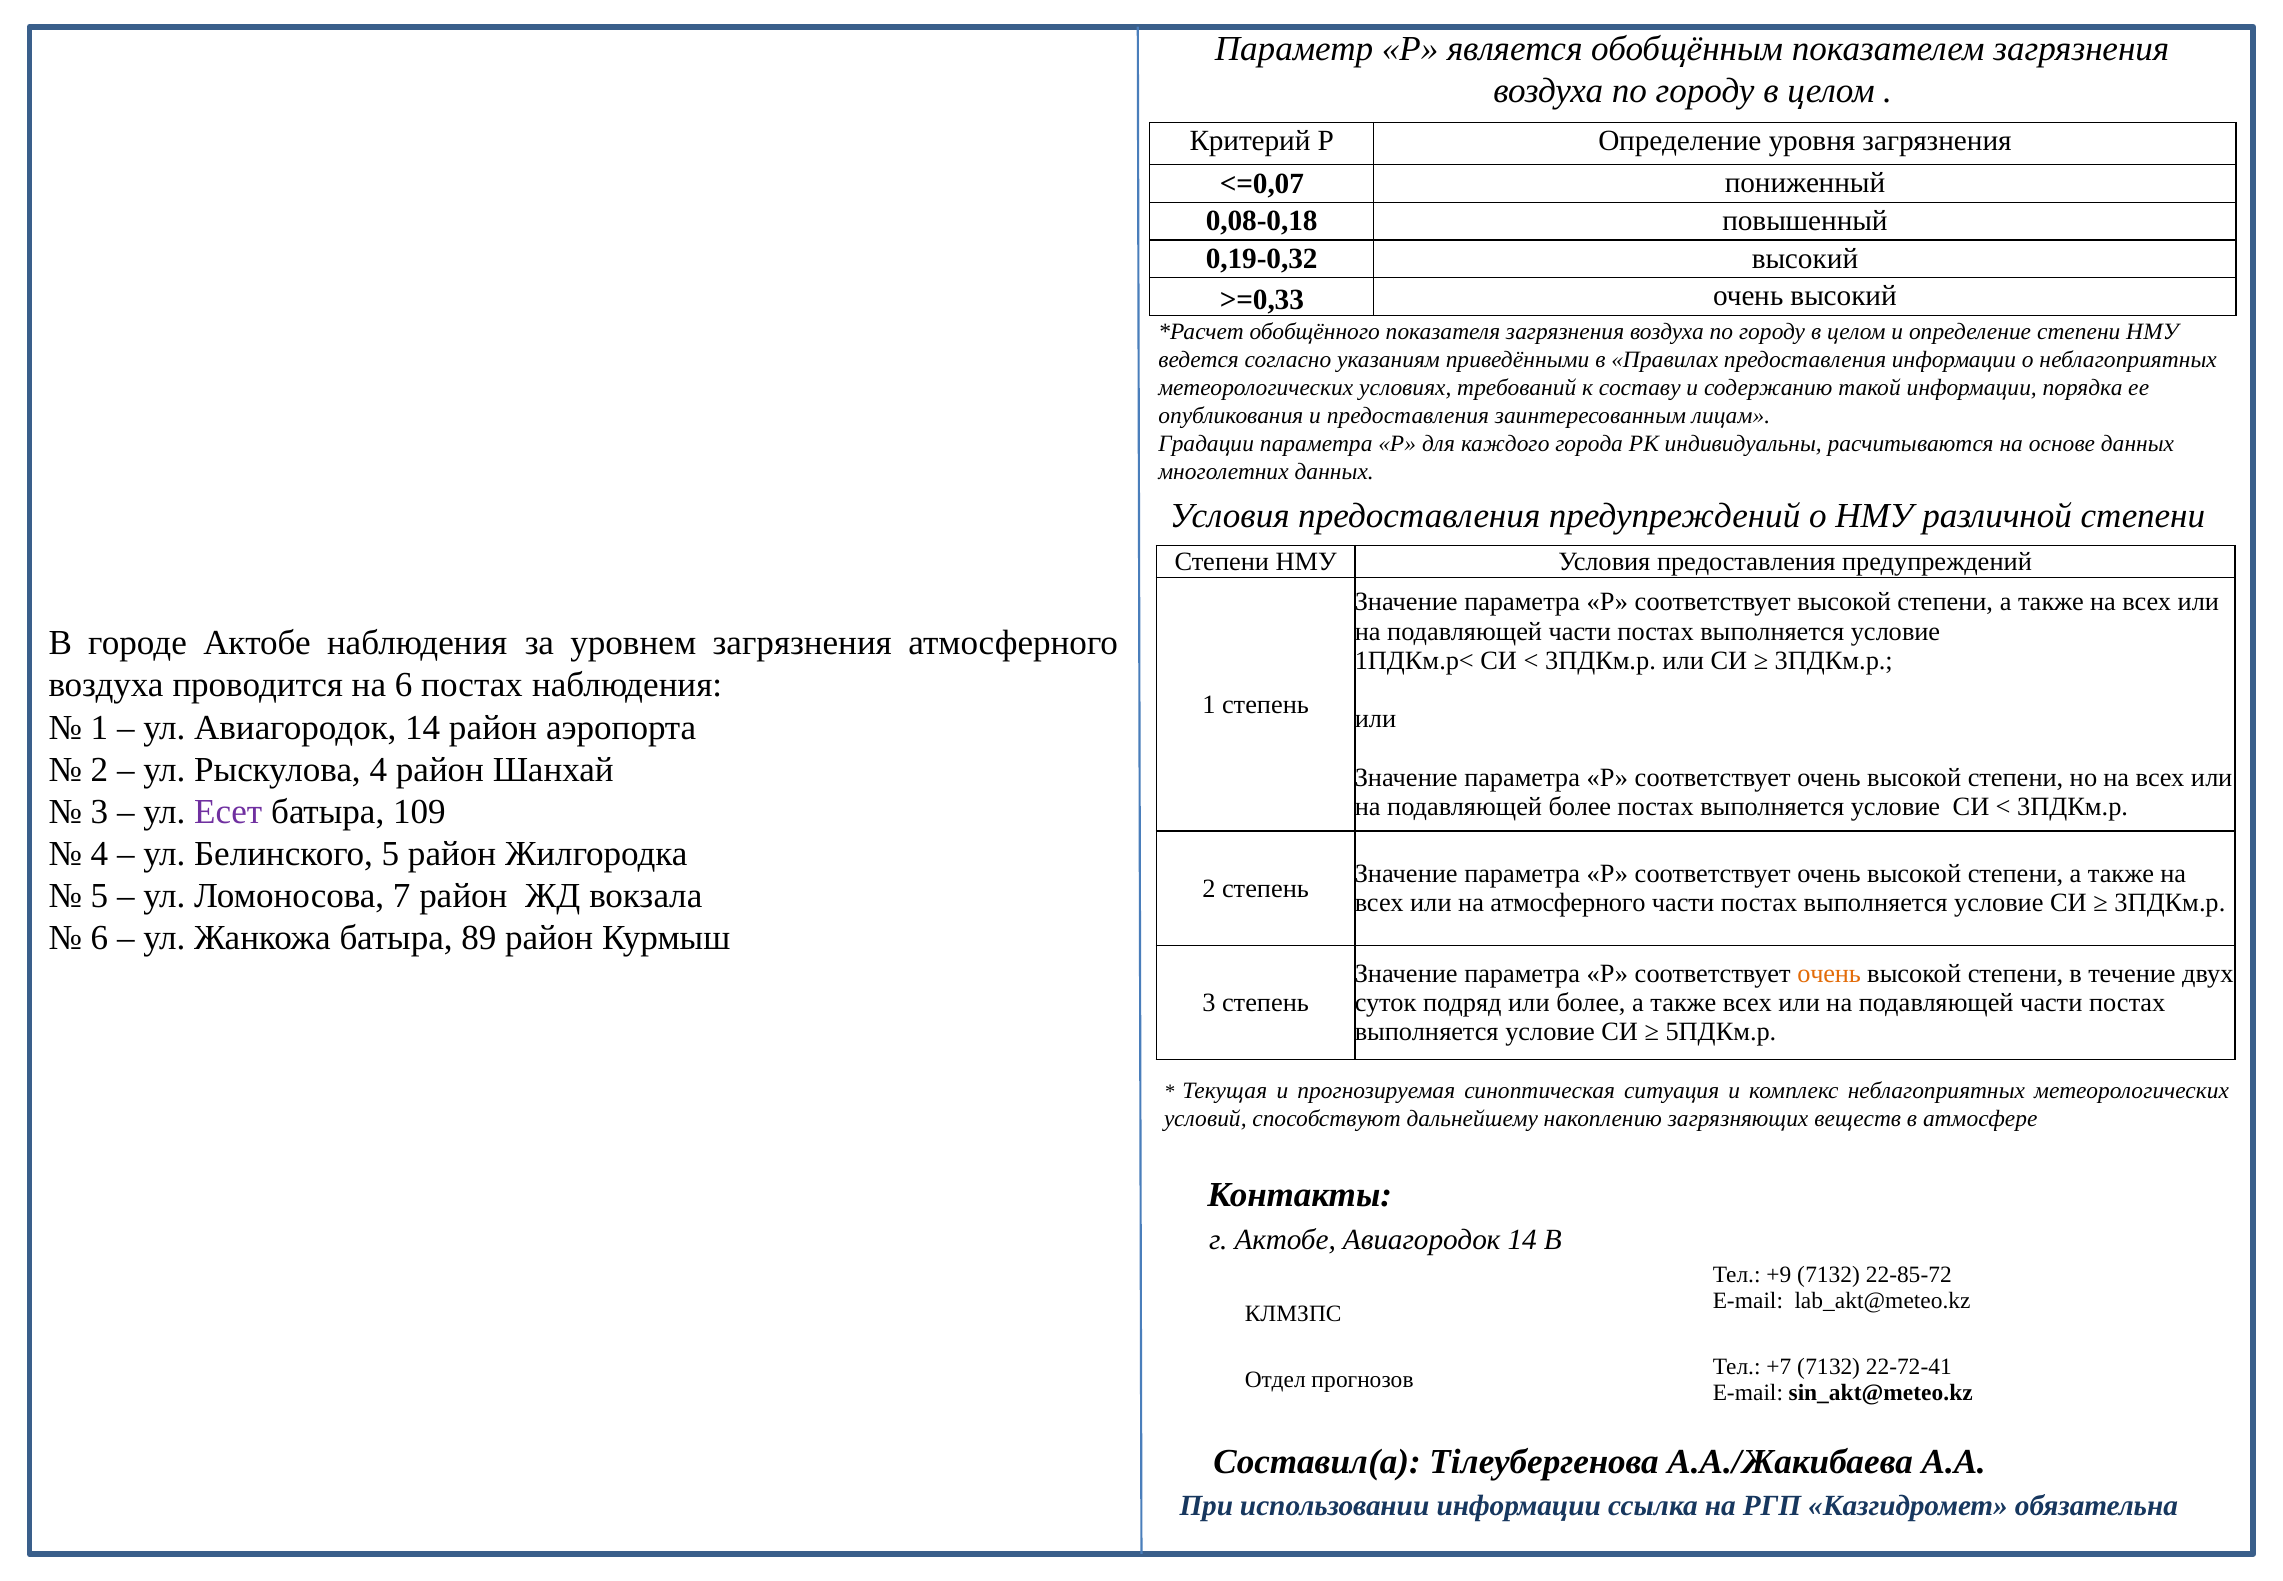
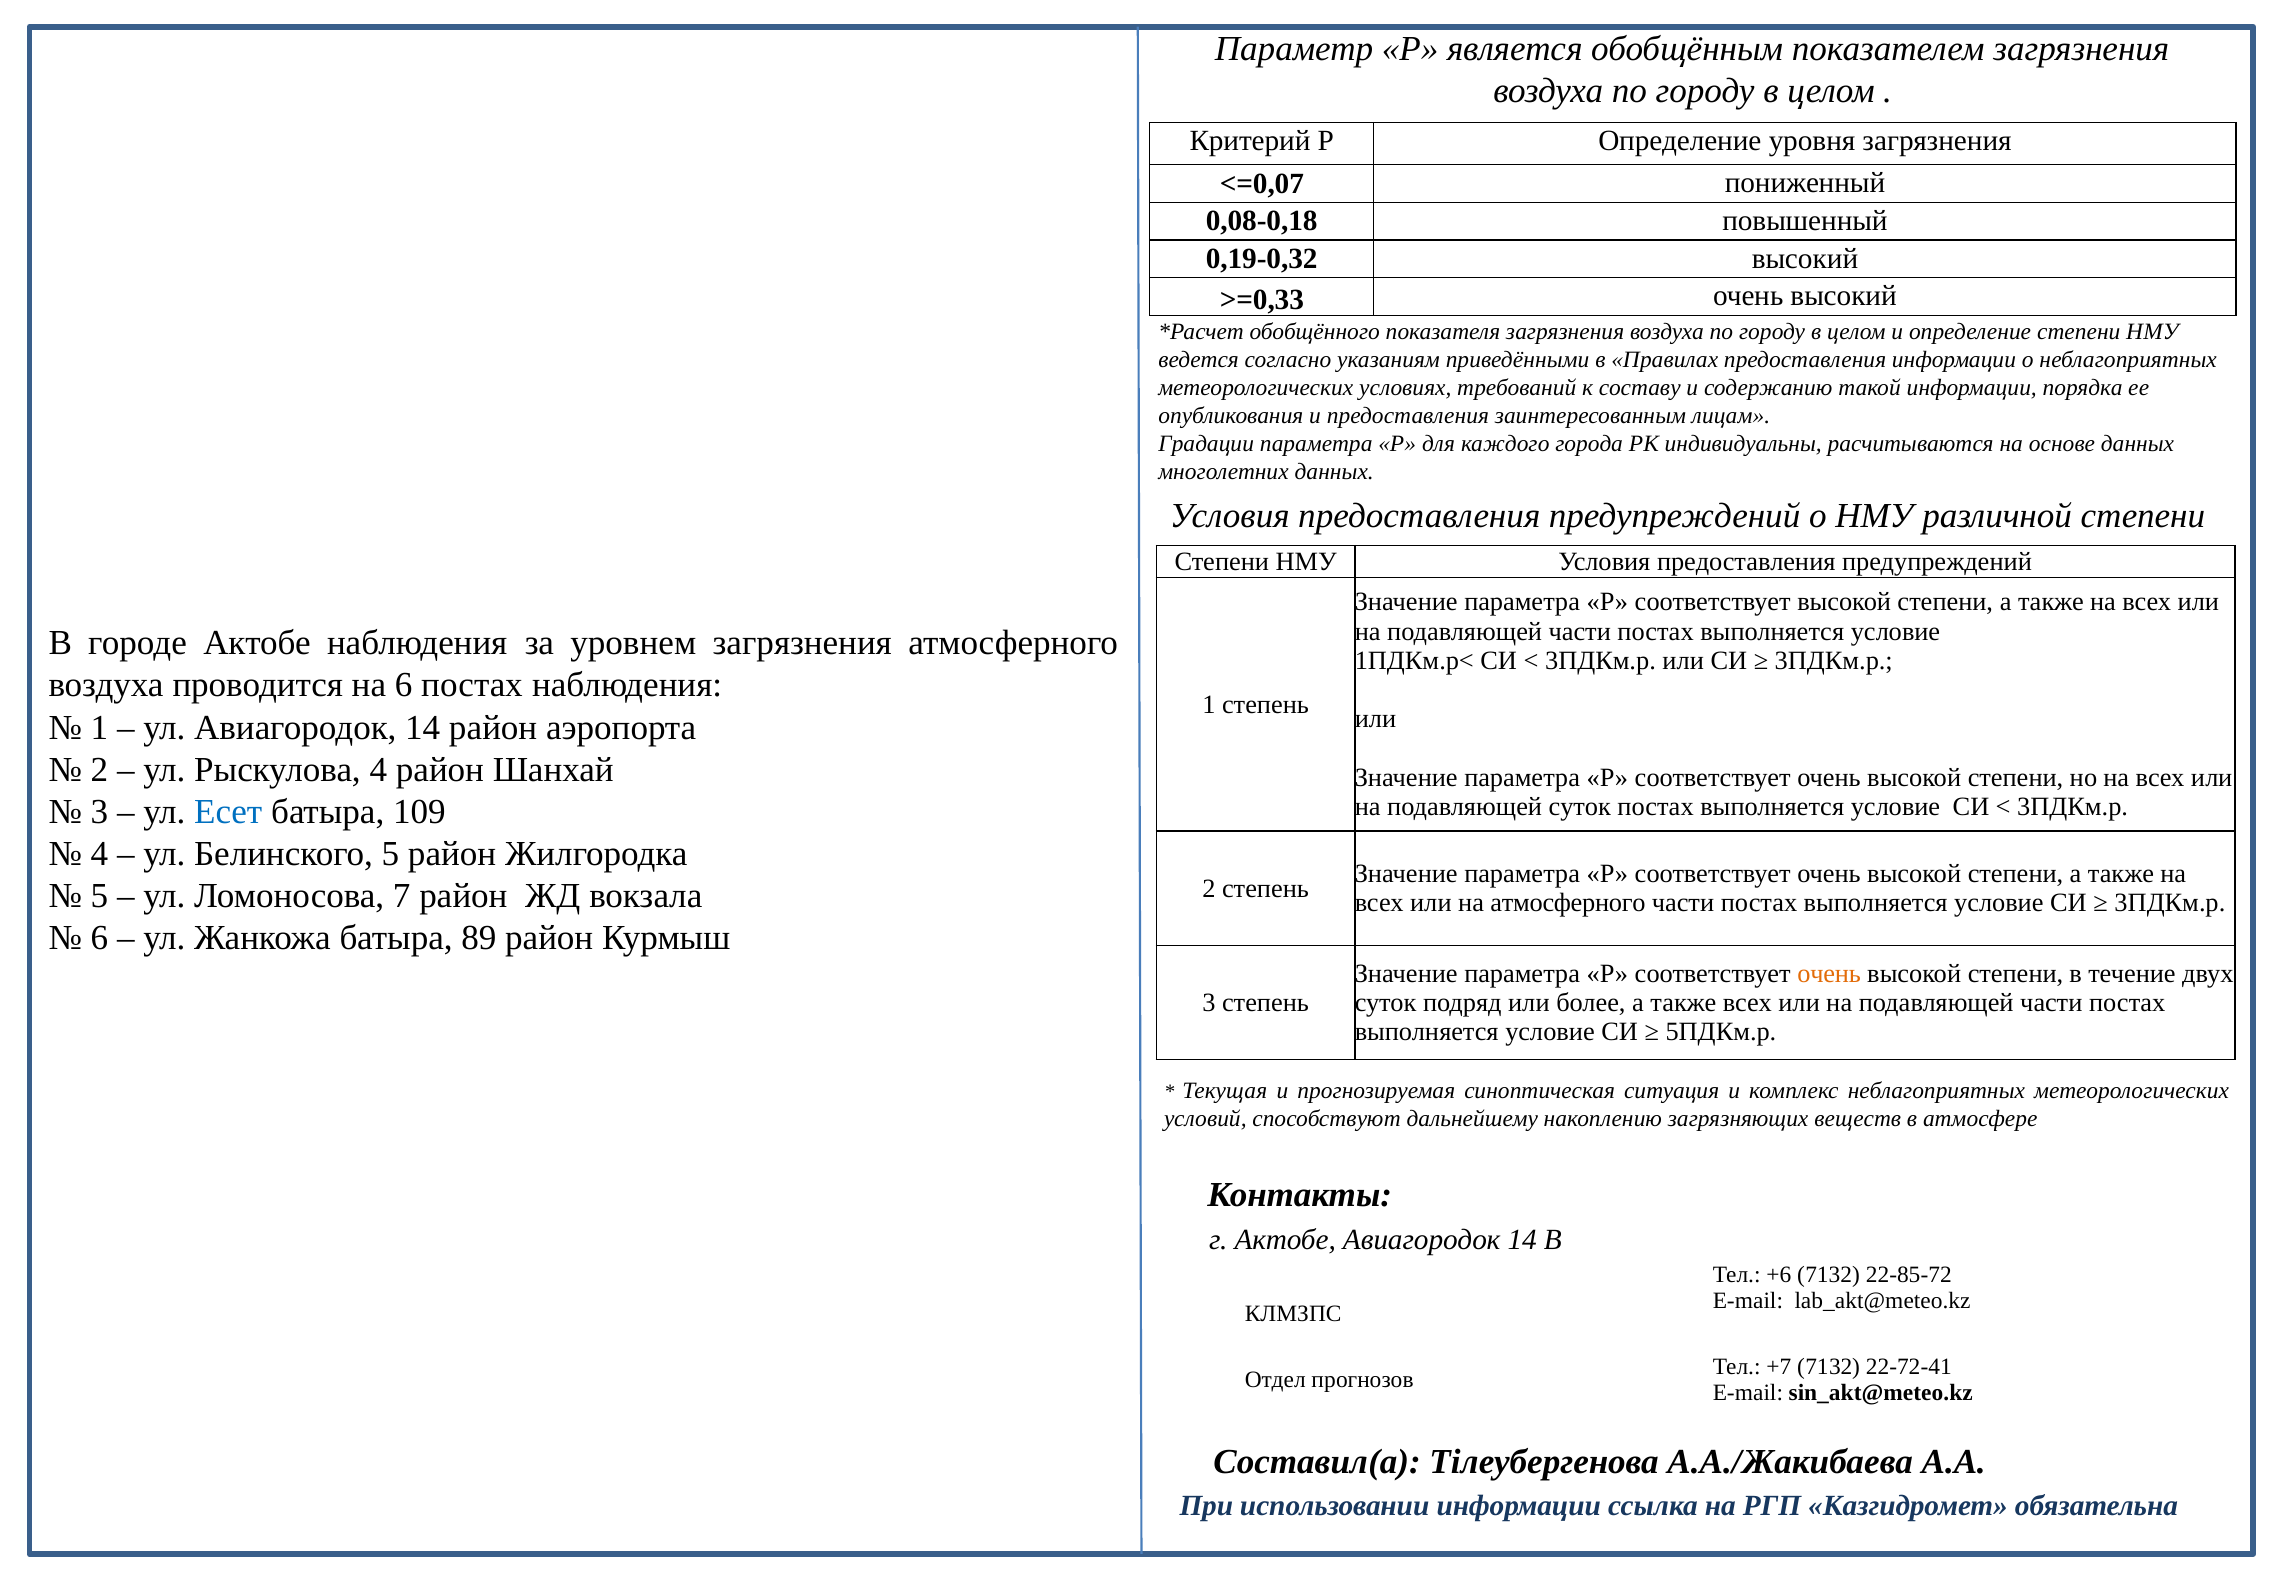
подавляющей более: более -> суток (1580, 806)
Есет colour: purple -> blue (228, 812)
+9: +9 -> +6 (1779, 1275)
